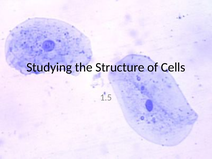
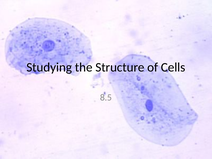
1.5: 1.5 -> 8.5 (106, 97)
